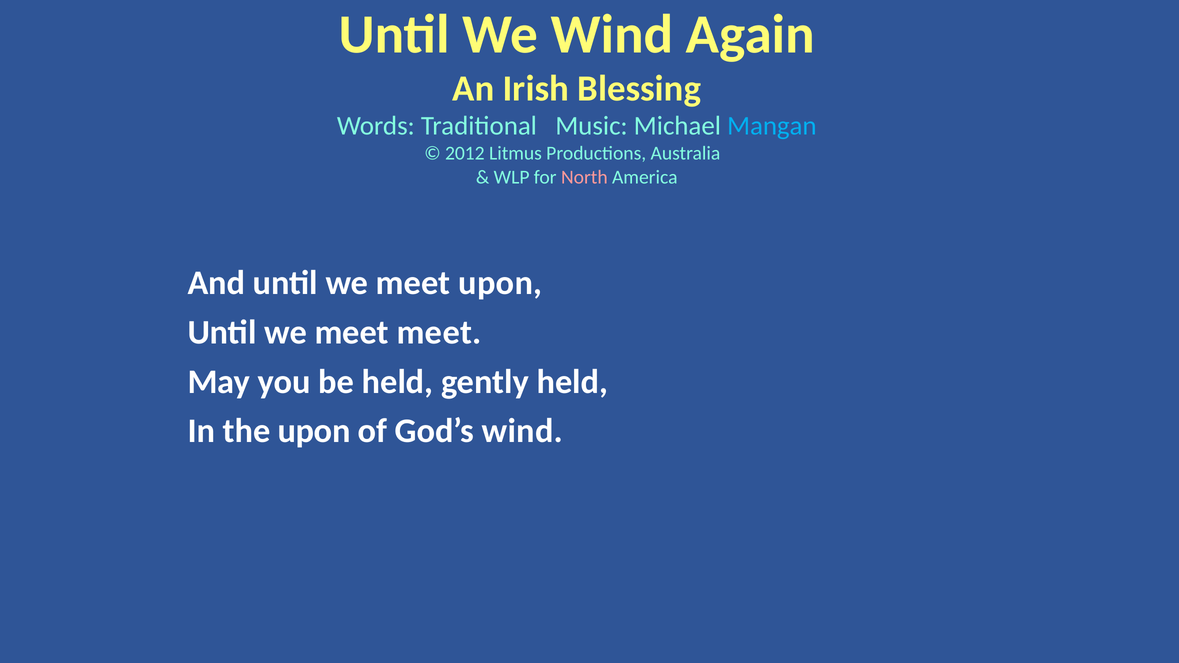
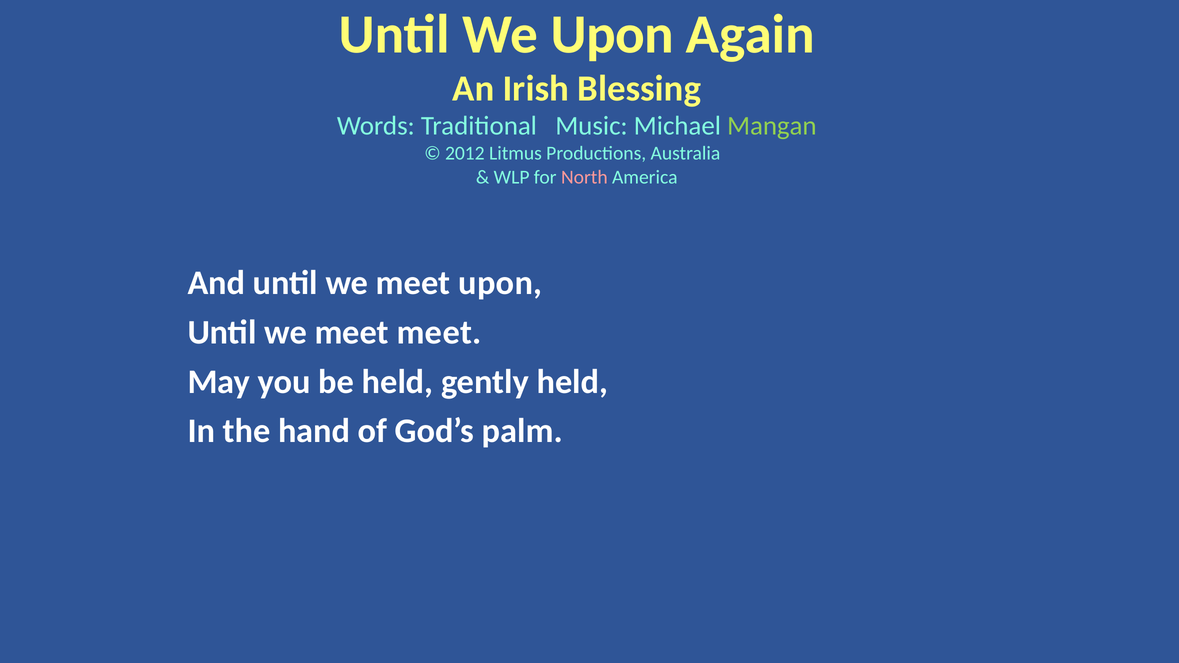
We Wind: Wind -> Upon (612, 34)
Mangan colour: light blue -> light green (772, 126)
the upon: upon -> hand (314, 431)
God’s wind: wind -> palm (522, 431)
